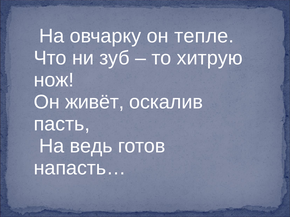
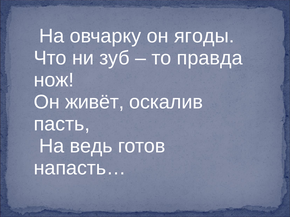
тепле: тепле -> ягоды (204, 36)
хитрую: хитрую -> правда (210, 58)
